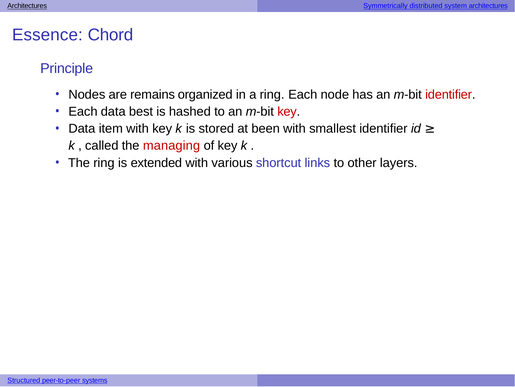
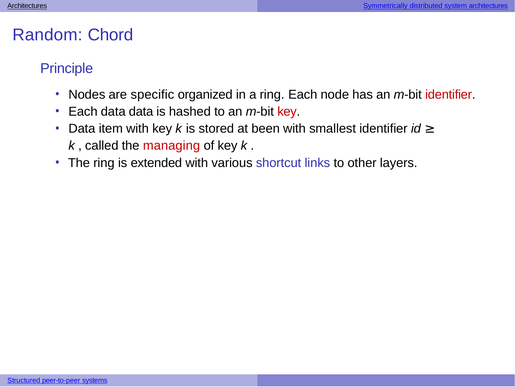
Essence: Essence -> Random (47, 35)
remains: remains -> specific (152, 94)
data best: best -> data (141, 111)
